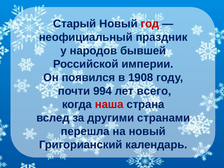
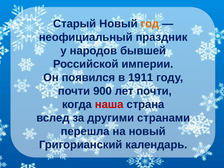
год colour: red -> orange (150, 24)
1908: 1908 -> 1911 (141, 78)
994: 994 -> 900 (103, 91)
лет всего: всего -> почти (154, 91)
